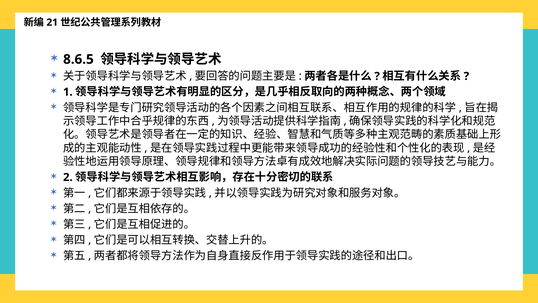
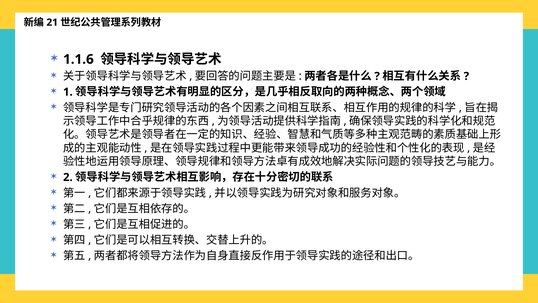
8.6.5: 8.6.5 -> 1.1.6 (78, 59)
